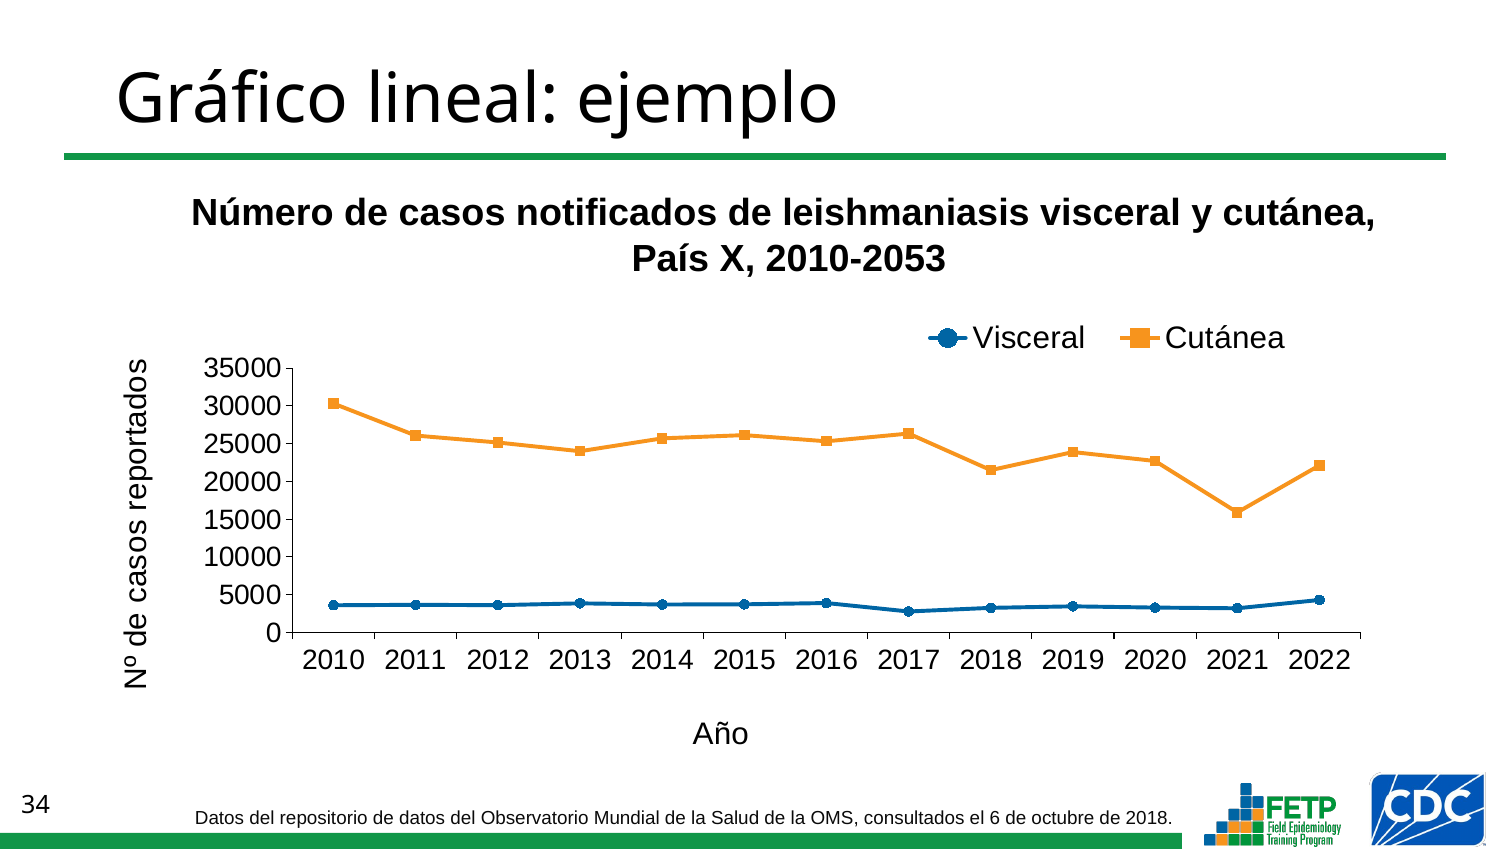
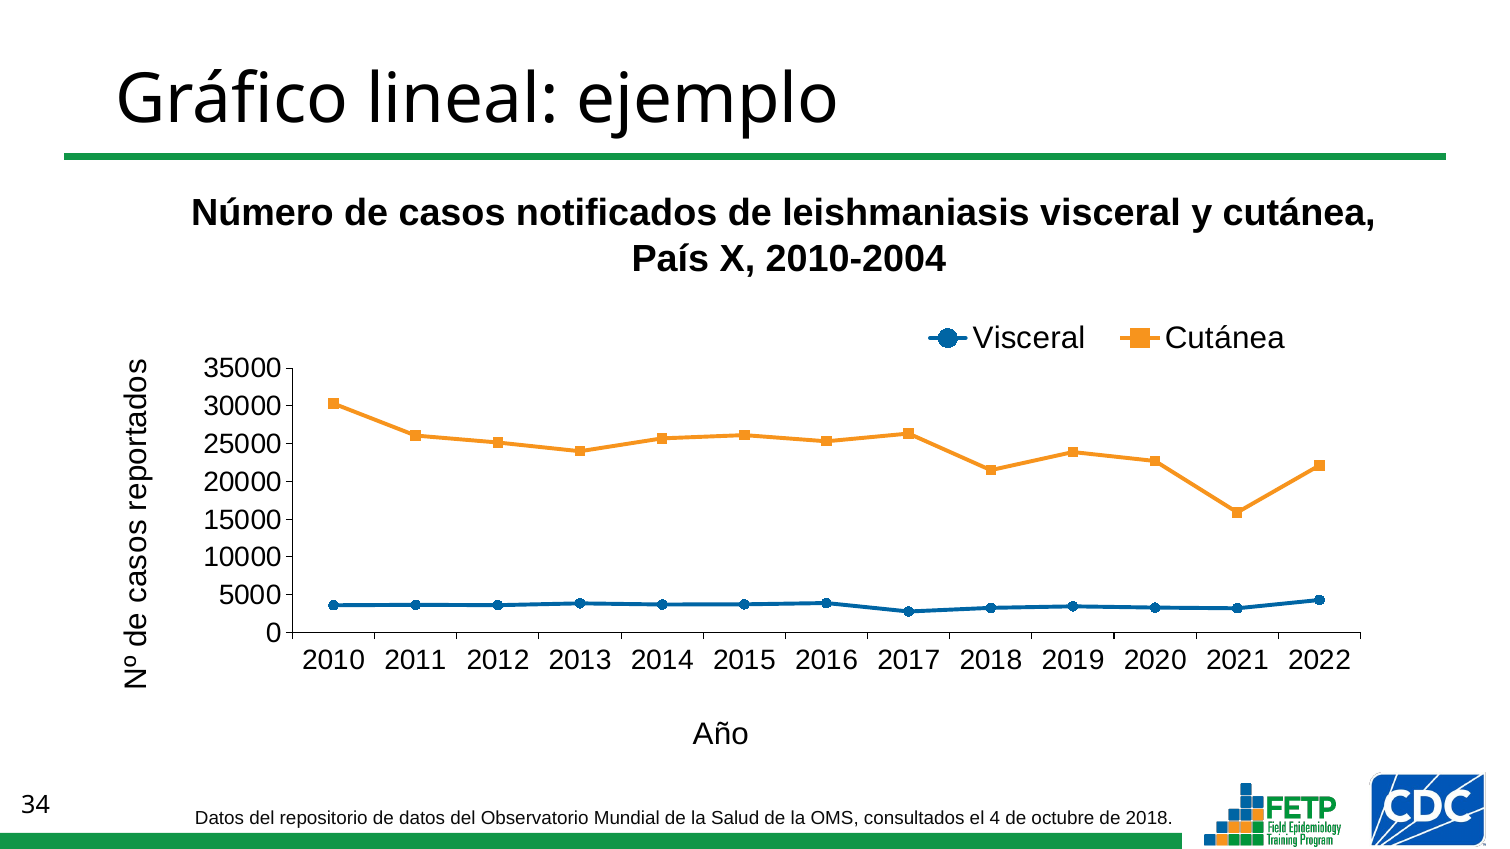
2010-2053: 2010-2053 -> 2010-2004 (856, 259)
6: 6 -> 4 (995, 819)
